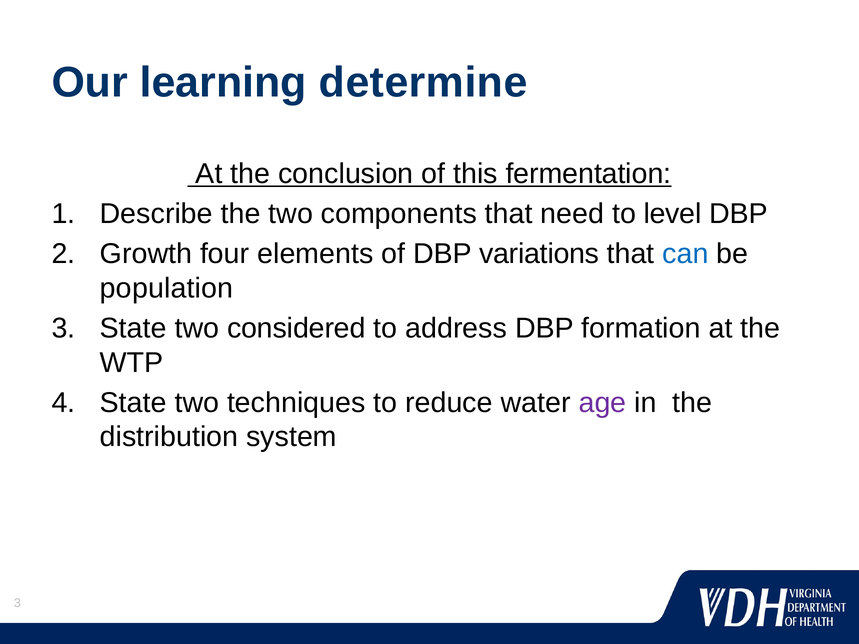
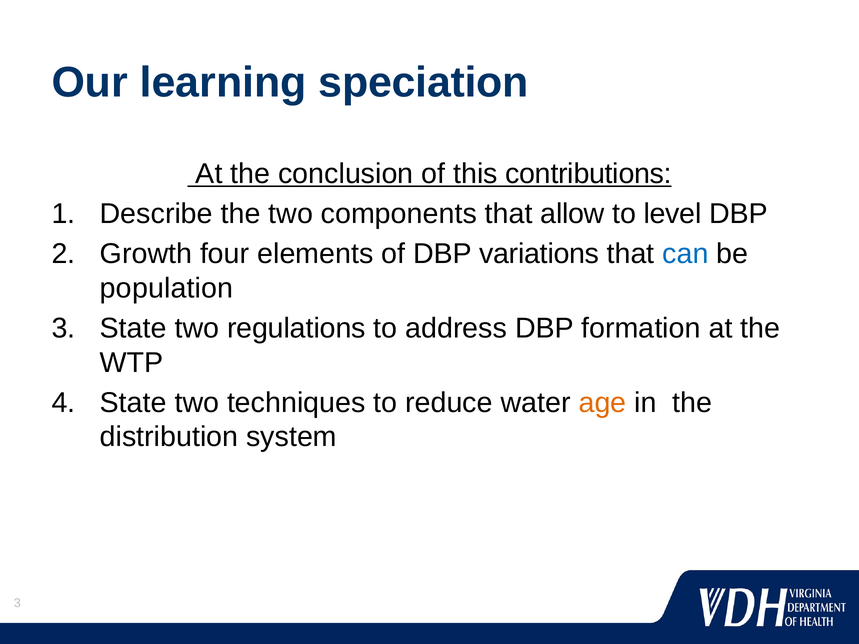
determine: determine -> speciation (423, 82)
fermentation: fermentation -> contributions (589, 174)
need: need -> allow (572, 214)
considered: considered -> regulations (296, 328)
age colour: purple -> orange (602, 403)
